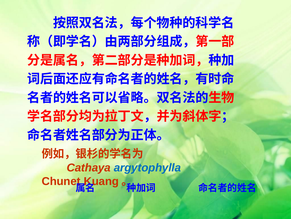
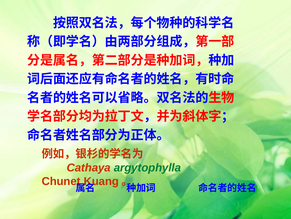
argytophylla colour: blue -> green (147, 167)
